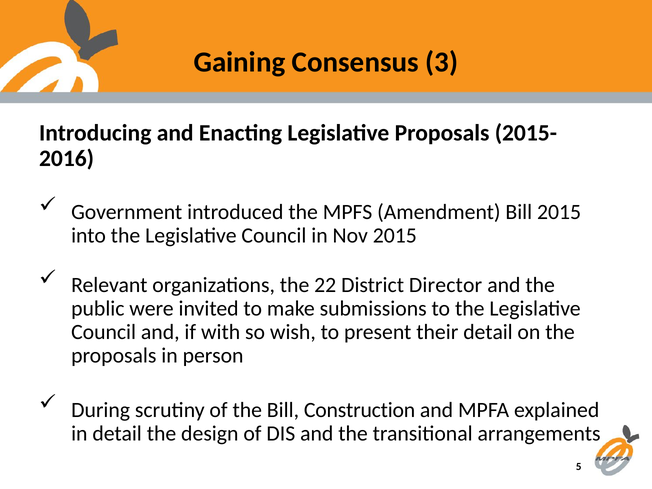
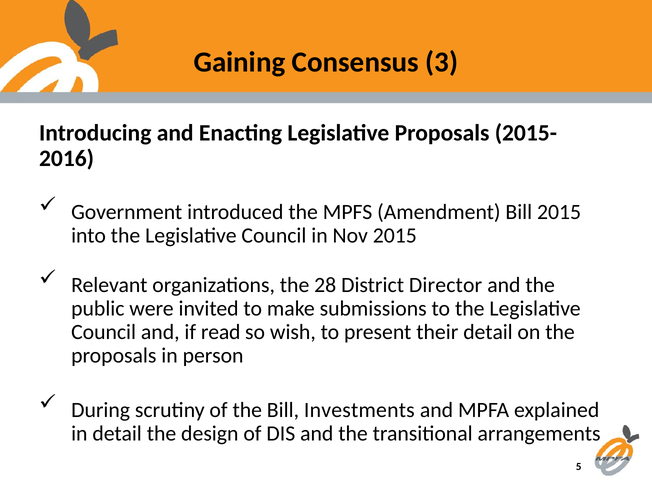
22: 22 -> 28 (325, 285)
with: with -> read (221, 332)
Construction: Construction -> Investments (359, 410)
